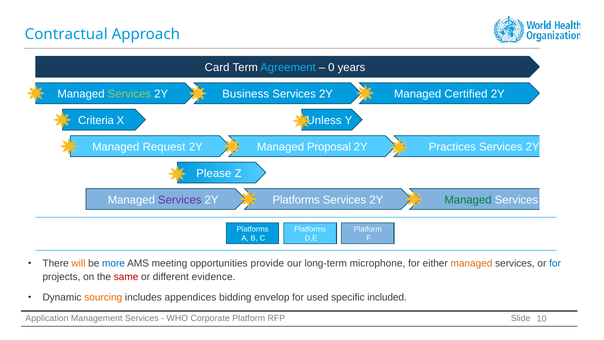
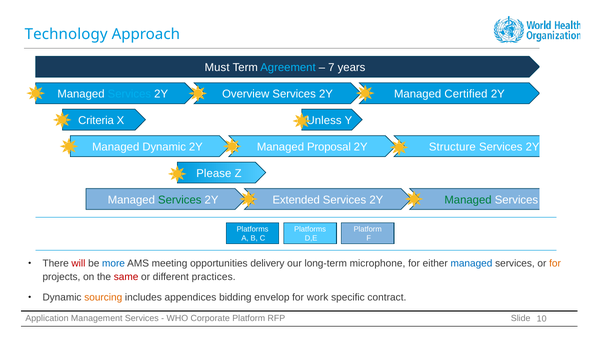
Contractual: Contractual -> Technology (66, 34)
Card: Card -> Must (217, 68)
0: 0 -> 7 (331, 68)
Services colour: light green -> light blue (129, 94)
Business: Business -> Overview (246, 94)
Managed Request: Request -> Dynamic (164, 147)
Practices: Practices -> Structure (452, 147)
Services colour: purple -> green (180, 200)
2Y Platforms: Platforms -> Extended (296, 200)
will colour: orange -> red (78, 263)
provide: provide -> delivery (267, 263)
managed colour: orange -> blue (471, 263)
for colour: blue -> orange (555, 263)
evidence: evidence -> practices (214, 277)
used: used -> work (318, 297)
included: included -> contract (387, 297)
